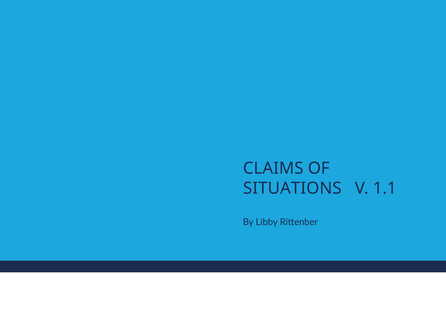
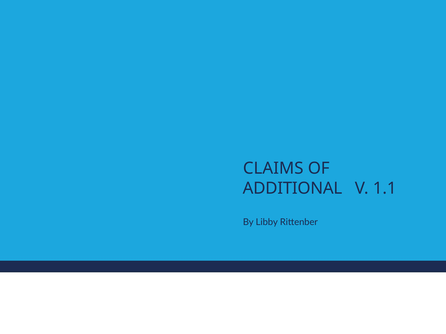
SITUATIONS: SITUATIONS -> ADDITIONAL (292, 189)
